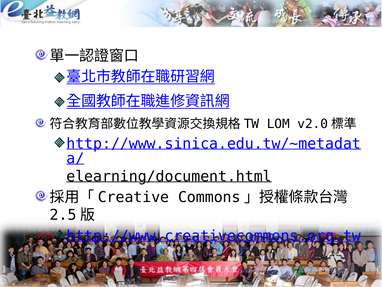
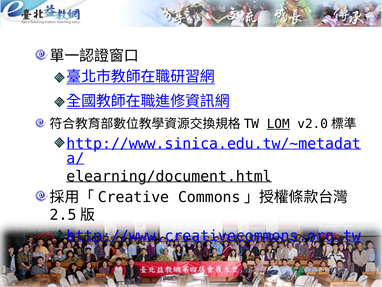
LOM underline: none -> present (278, 124)
